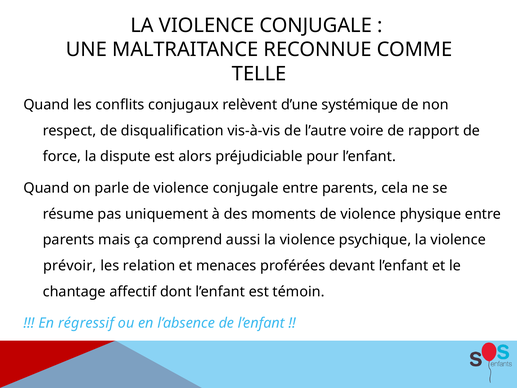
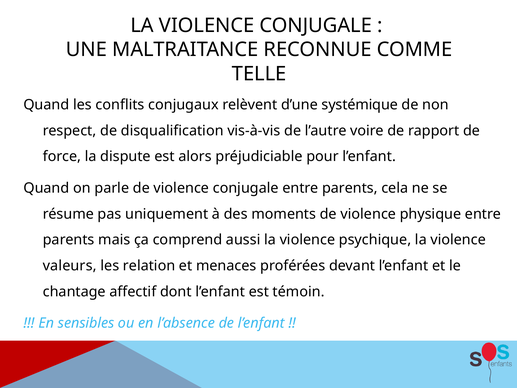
prévoir: prévoir -> valeurs (70, 266)
régressif: régressif -> sensibles (86, 323)
